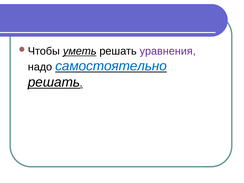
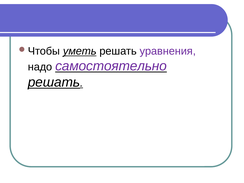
самостоятельно colour: blue -> purple (111, 66)
